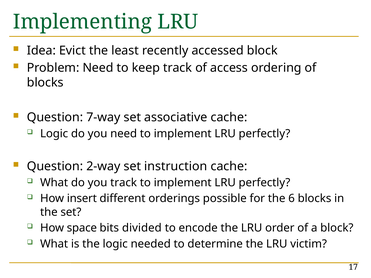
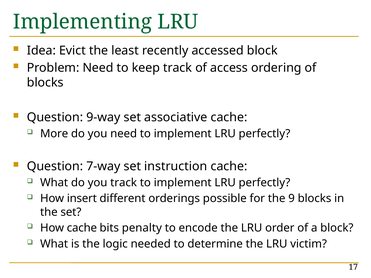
7-way: 7-way -> 9-way (103, 117)
Logic: Logic -> More (54, 134)
2-way: 2-way -> 7-way (103, 166)
6: 6 -> 9 (292, 199)
How space: space -> cache (82, 228)
divided: divided -> penalty (142, 228)
